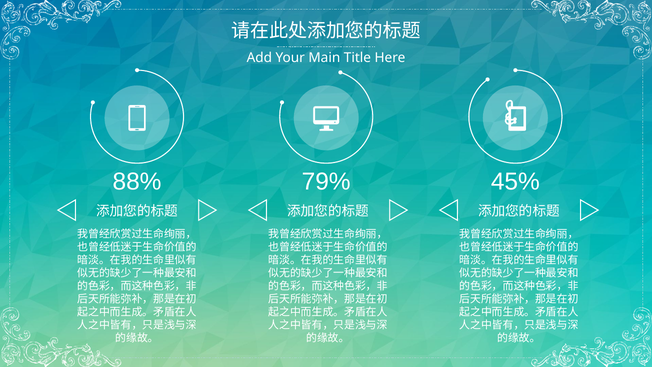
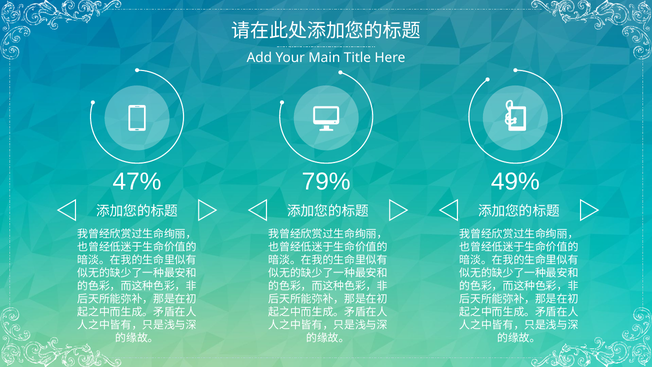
88%: 88% -> 47% (137, 182)
45%: 45% -> 49% (515, 182)
